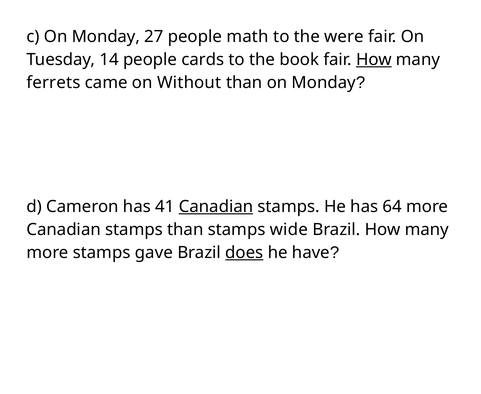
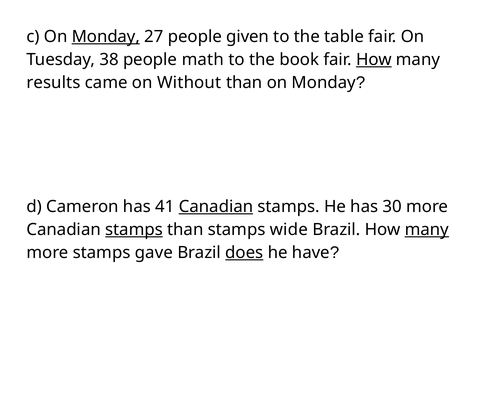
Monday underline: none -> present (106, 37)
math: math -> given (248, 37)
were: were -> table (344, 37)
14: 14 -> 38 (109, 60)
cards: cards -> math (203, 60)
ferrets: ferrets -> results (54, 83)
64: 64 -> 30 (392, 207)
stamps underline: none -> present (134, 230)
many underline: none -> present (427, 230)
